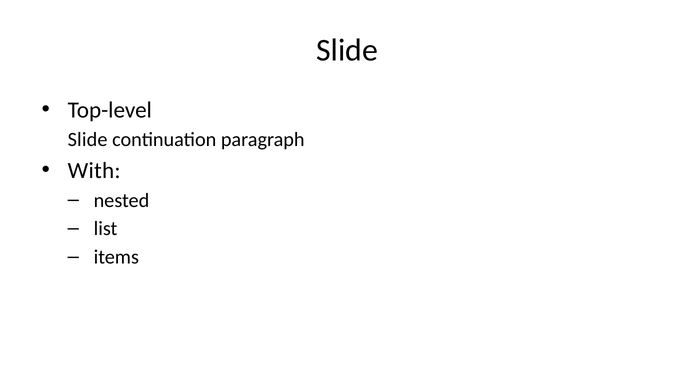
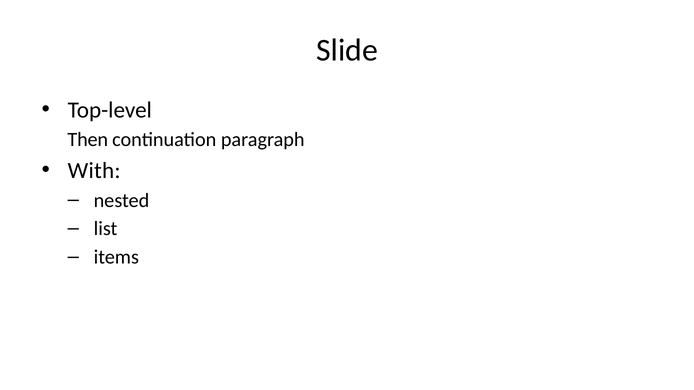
Slide: Slide -> Then (88, 140)
